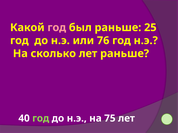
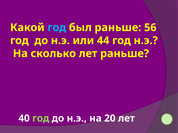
год colour: pink -> light blue (57, 28)
25: 25 -> 56 (150, 28)
76: 76 -> 44 (103, 41)
75: 75 -> 20 (110, 119)
